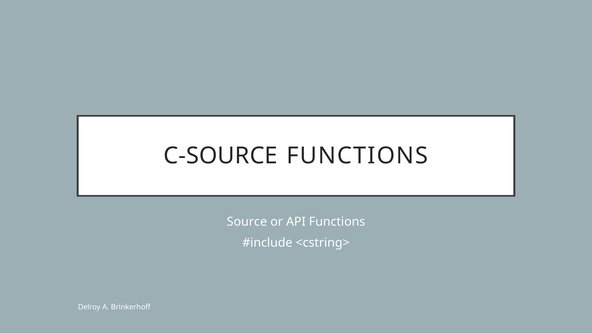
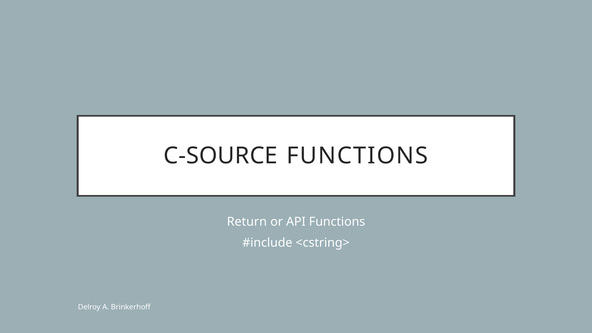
Source: Source -> Return (247, 222)
